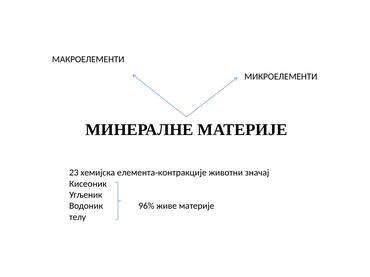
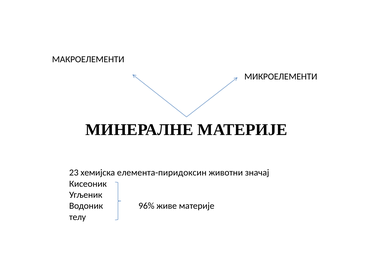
елемента-контракције: елемента-контракције -> елемента-пиридоксин (162, 173)
